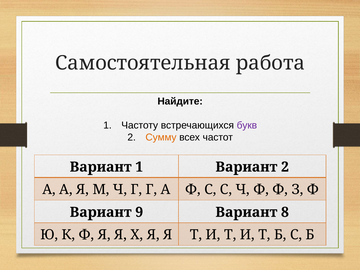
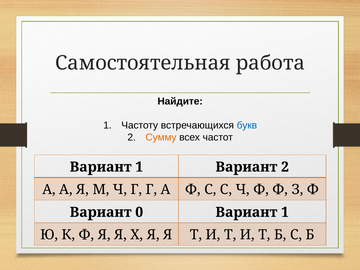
букв colour: purple -> blue (247, 125)
9: 9 -> 0 (139, 212)
8: 8 -> 1 (285, 212)
